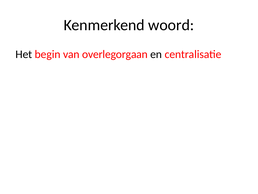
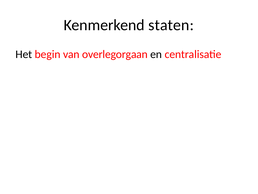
woord: woord -> staten (171, 25)
